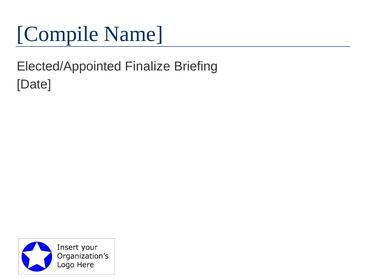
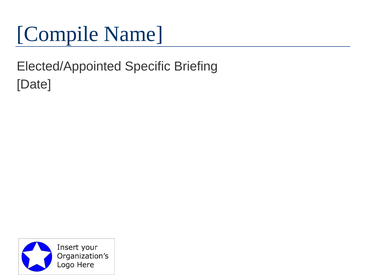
Finalize: Finalize -> Specific (148, 66)
